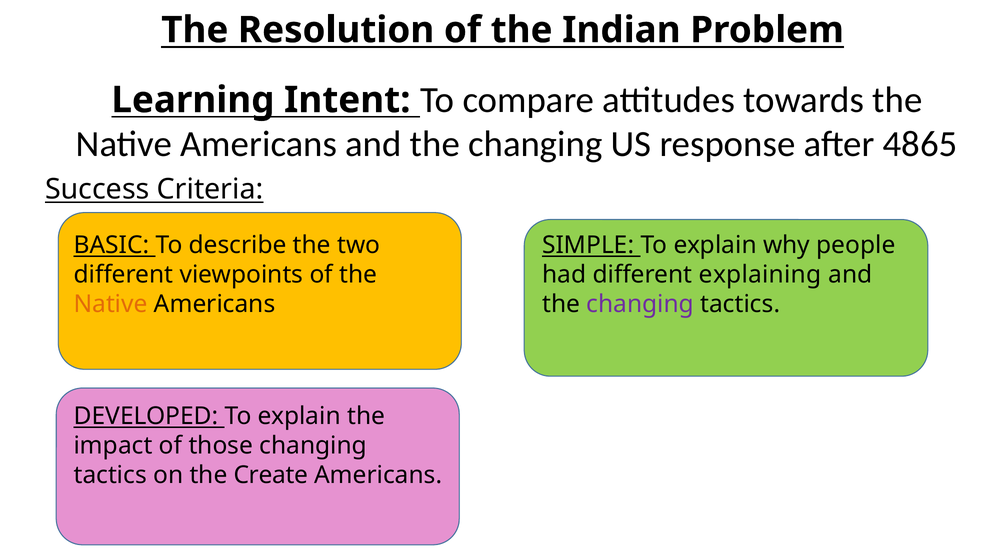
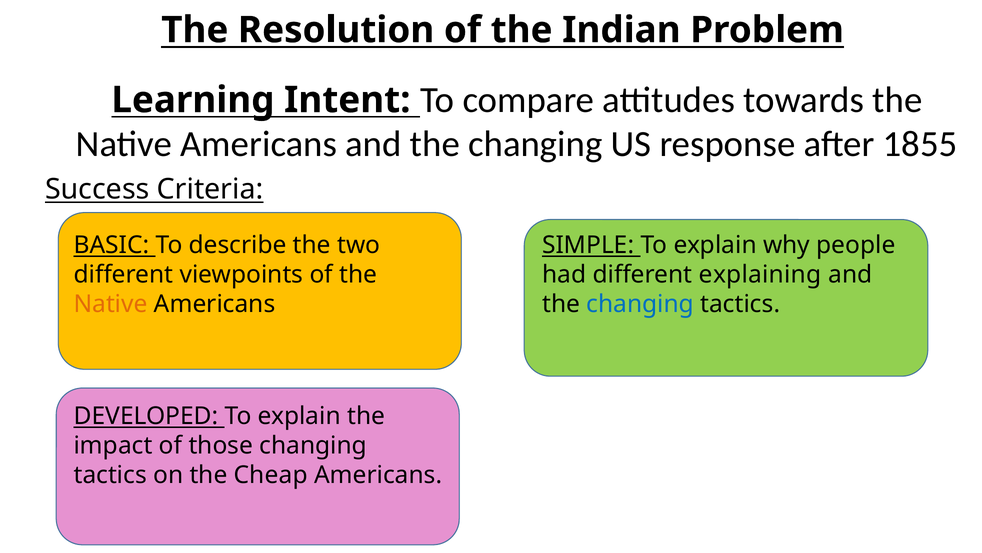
4865: 4865 -> 1855 (920, 144)
changing colour: purple -> blue (640, 304)
Create: Create -> Cheap (271, 475)
